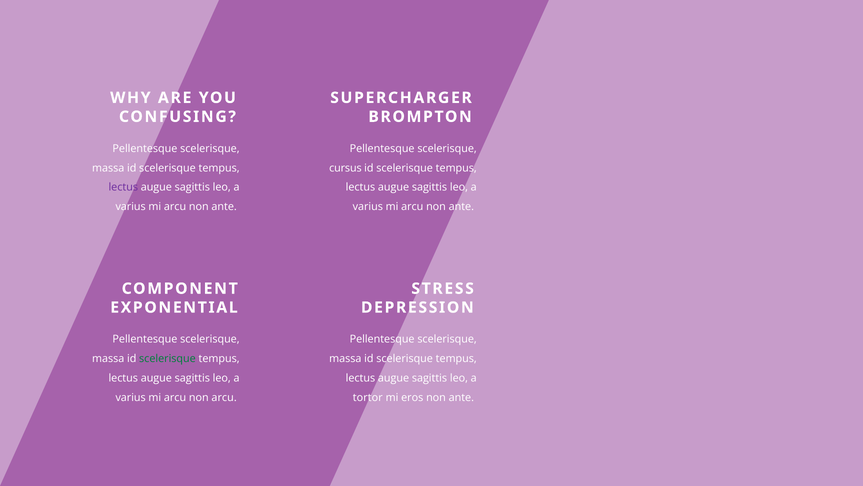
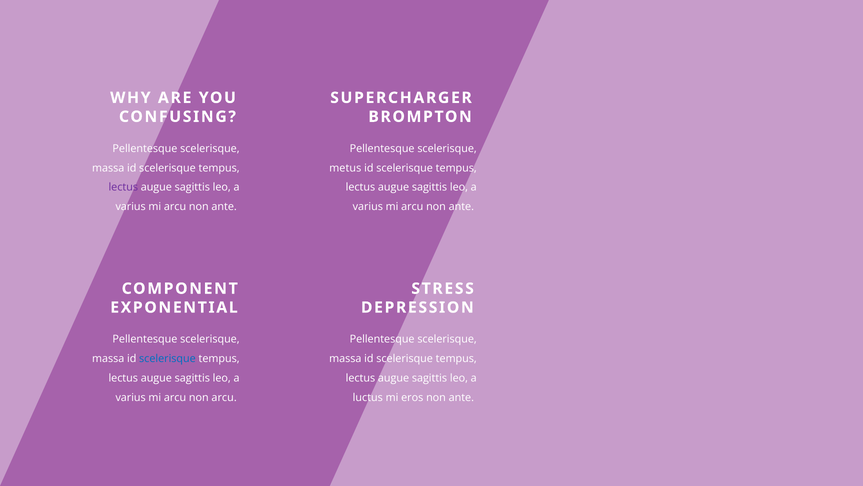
cursus: cursus -> metus (345, 168)
scelerisque colour: green -> blue (167, 358)
tortor: tortor -> luctus (368, 397)
